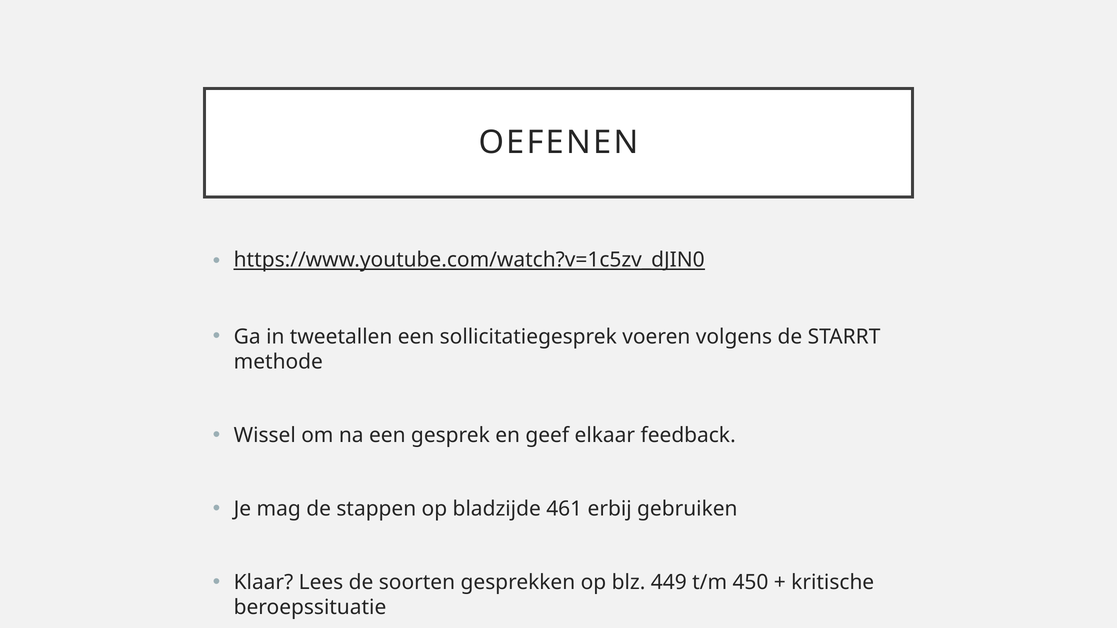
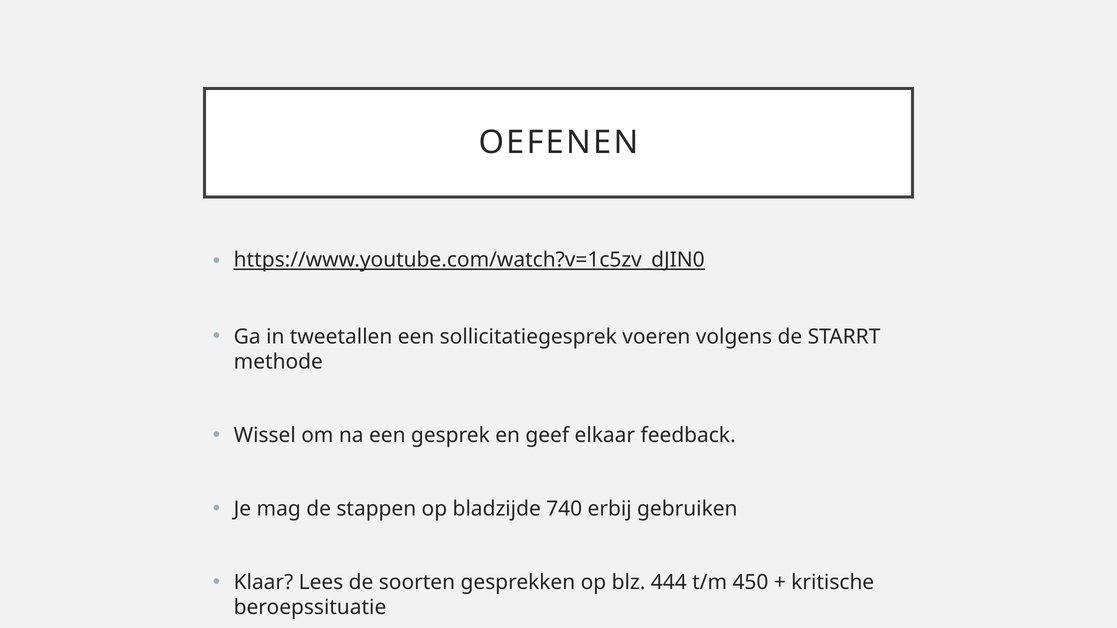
461: 461 -> 740 (564, 509)
449: 449 -> 444 (669, 583)
